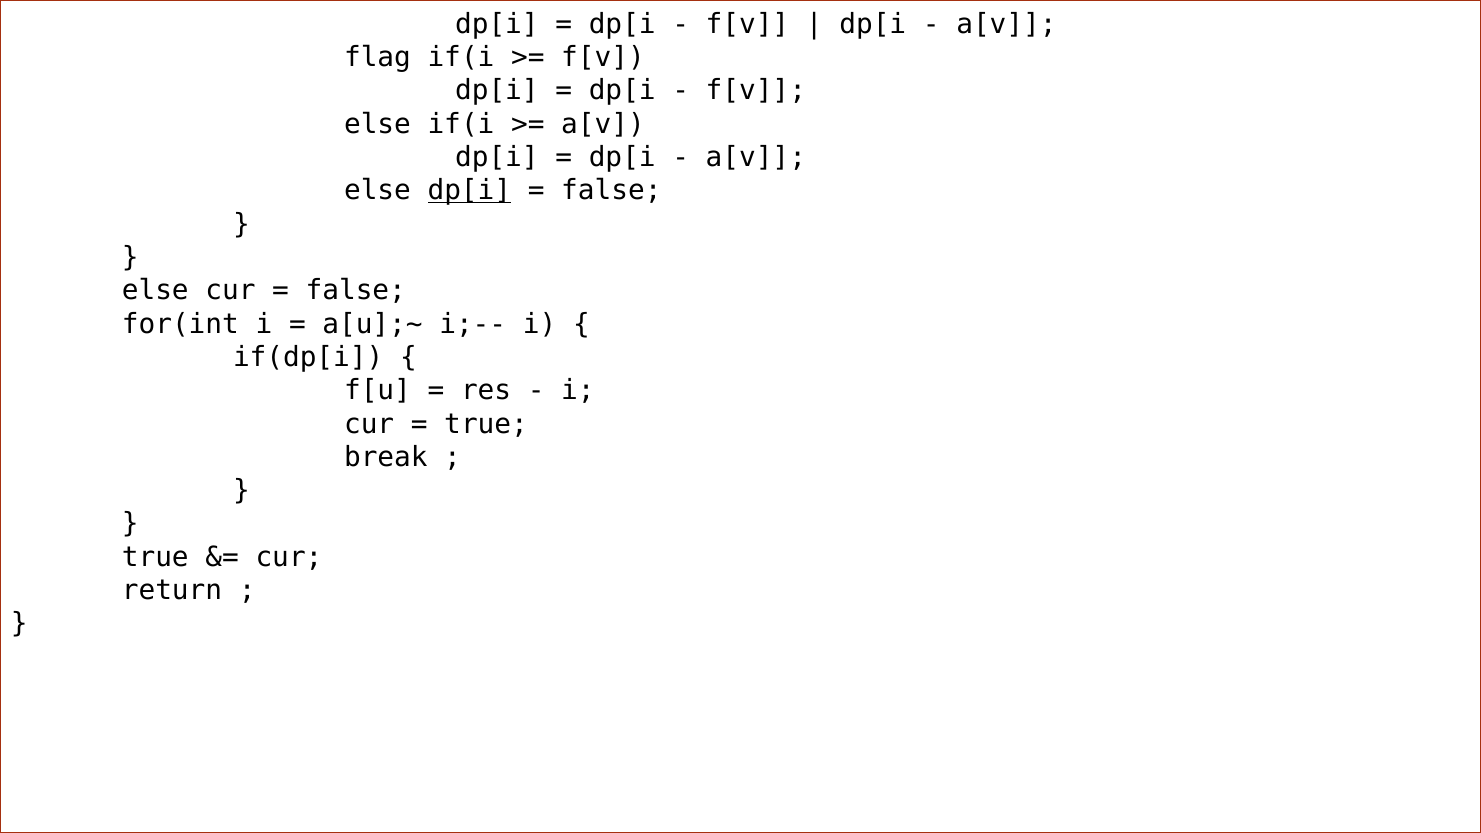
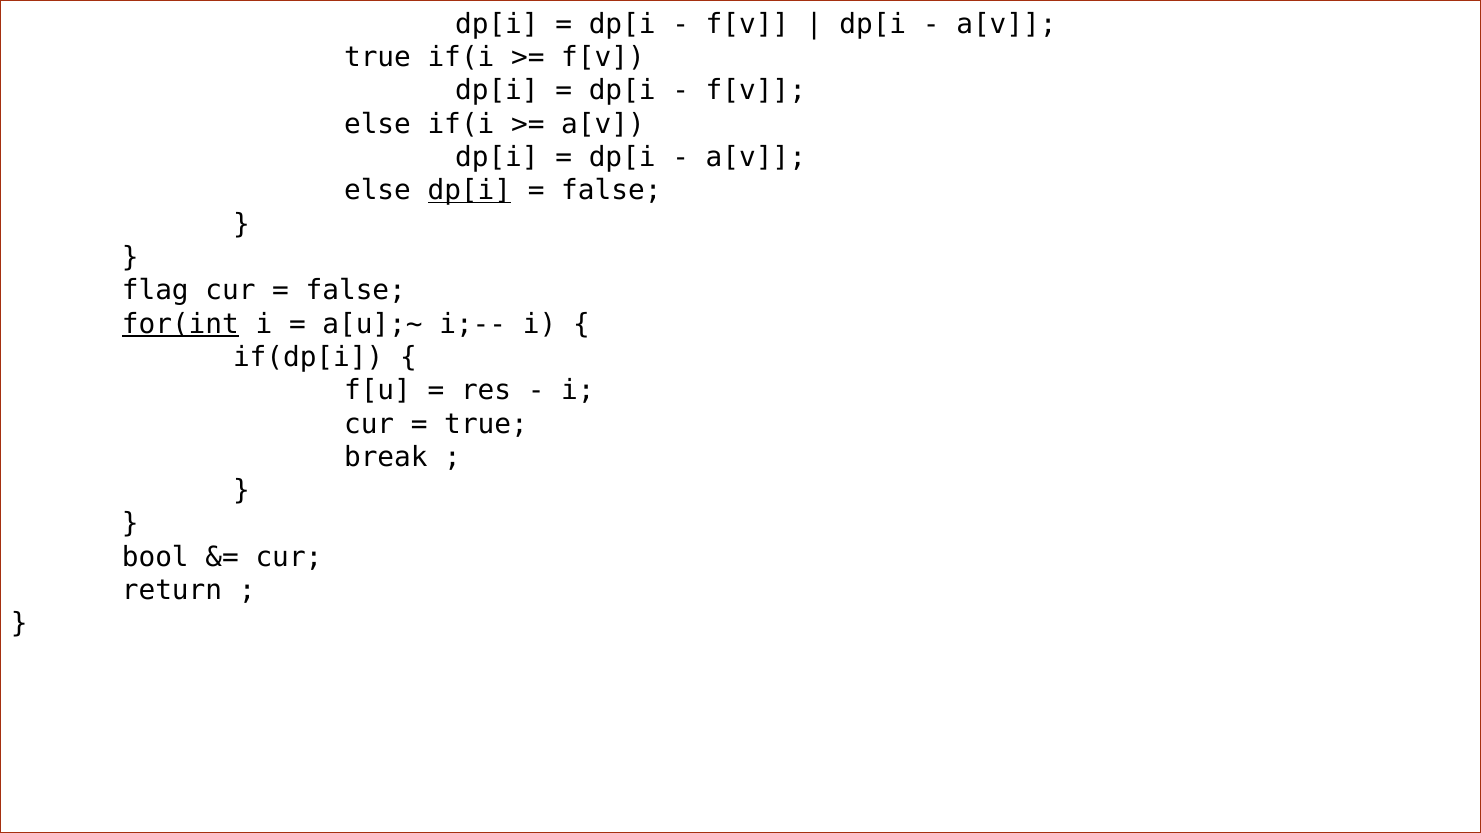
flag: flag -> true (377, 57)
else: else -> flag (155, 291)
for(int underline: none -> present (180, 324)
true: true -> bool (155, 557)
